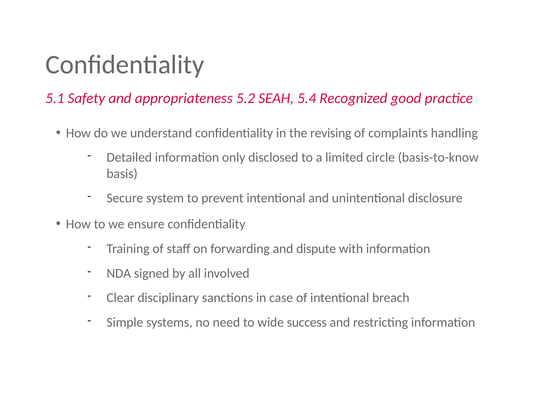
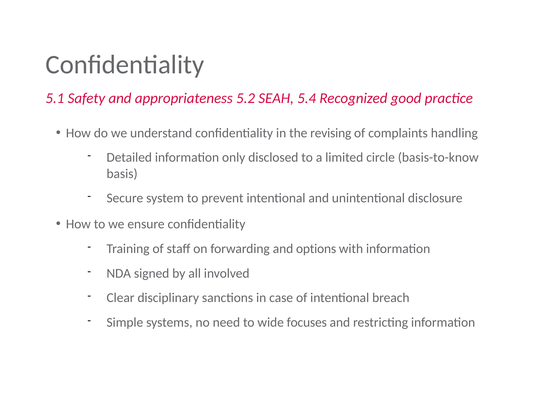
dispute: dispute -> options (316, 249)
success: success -> focuses (307, 322)
